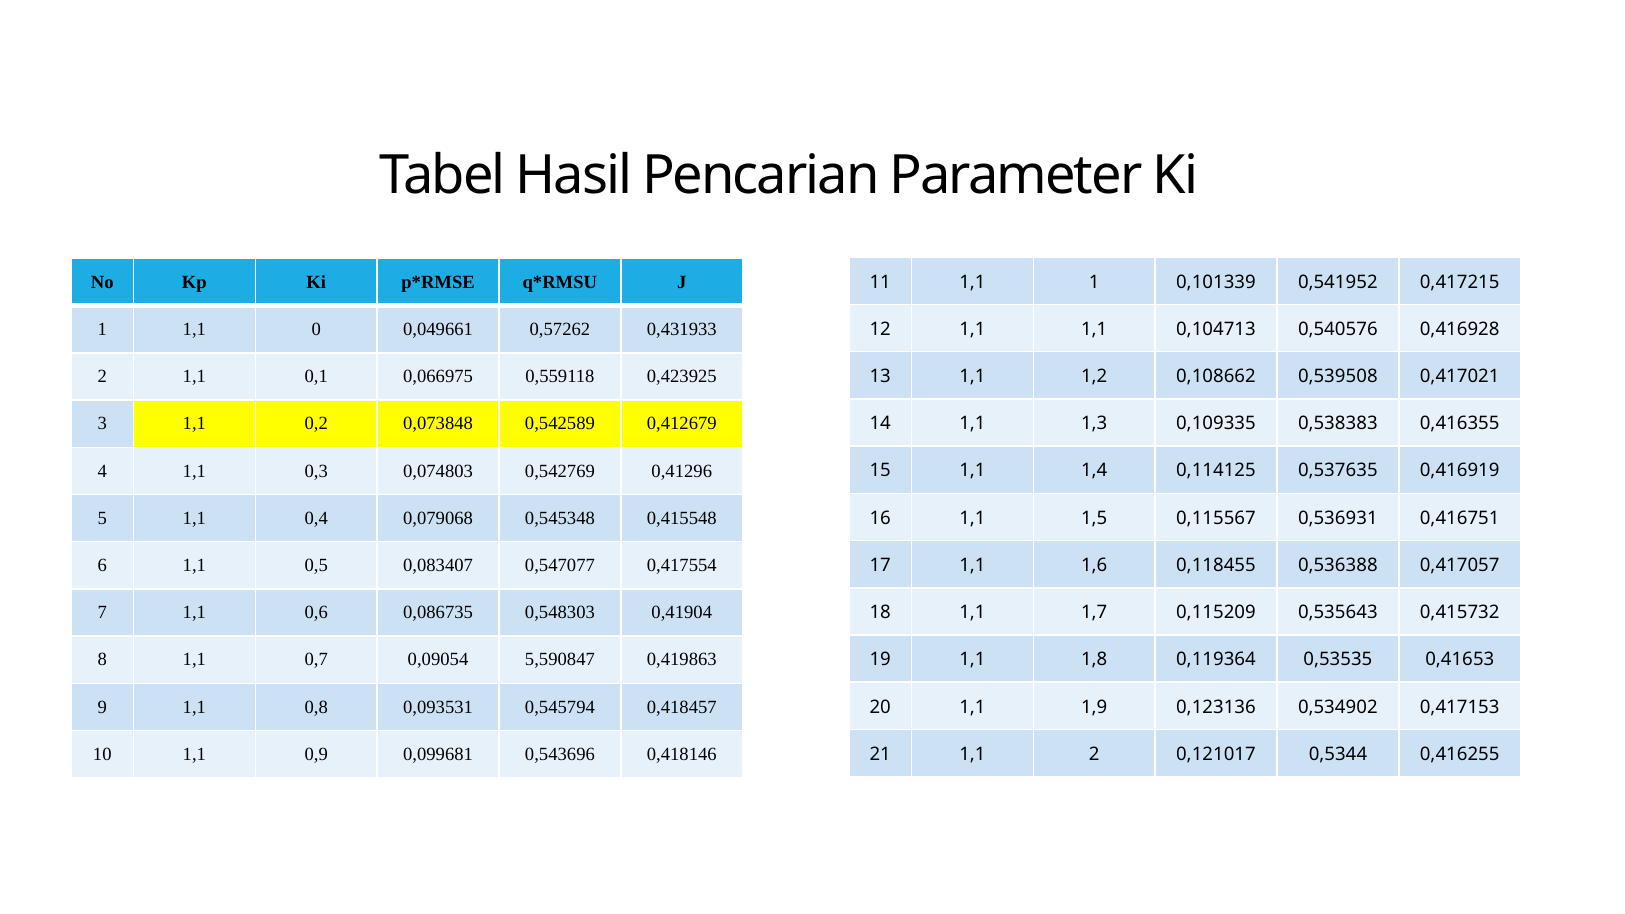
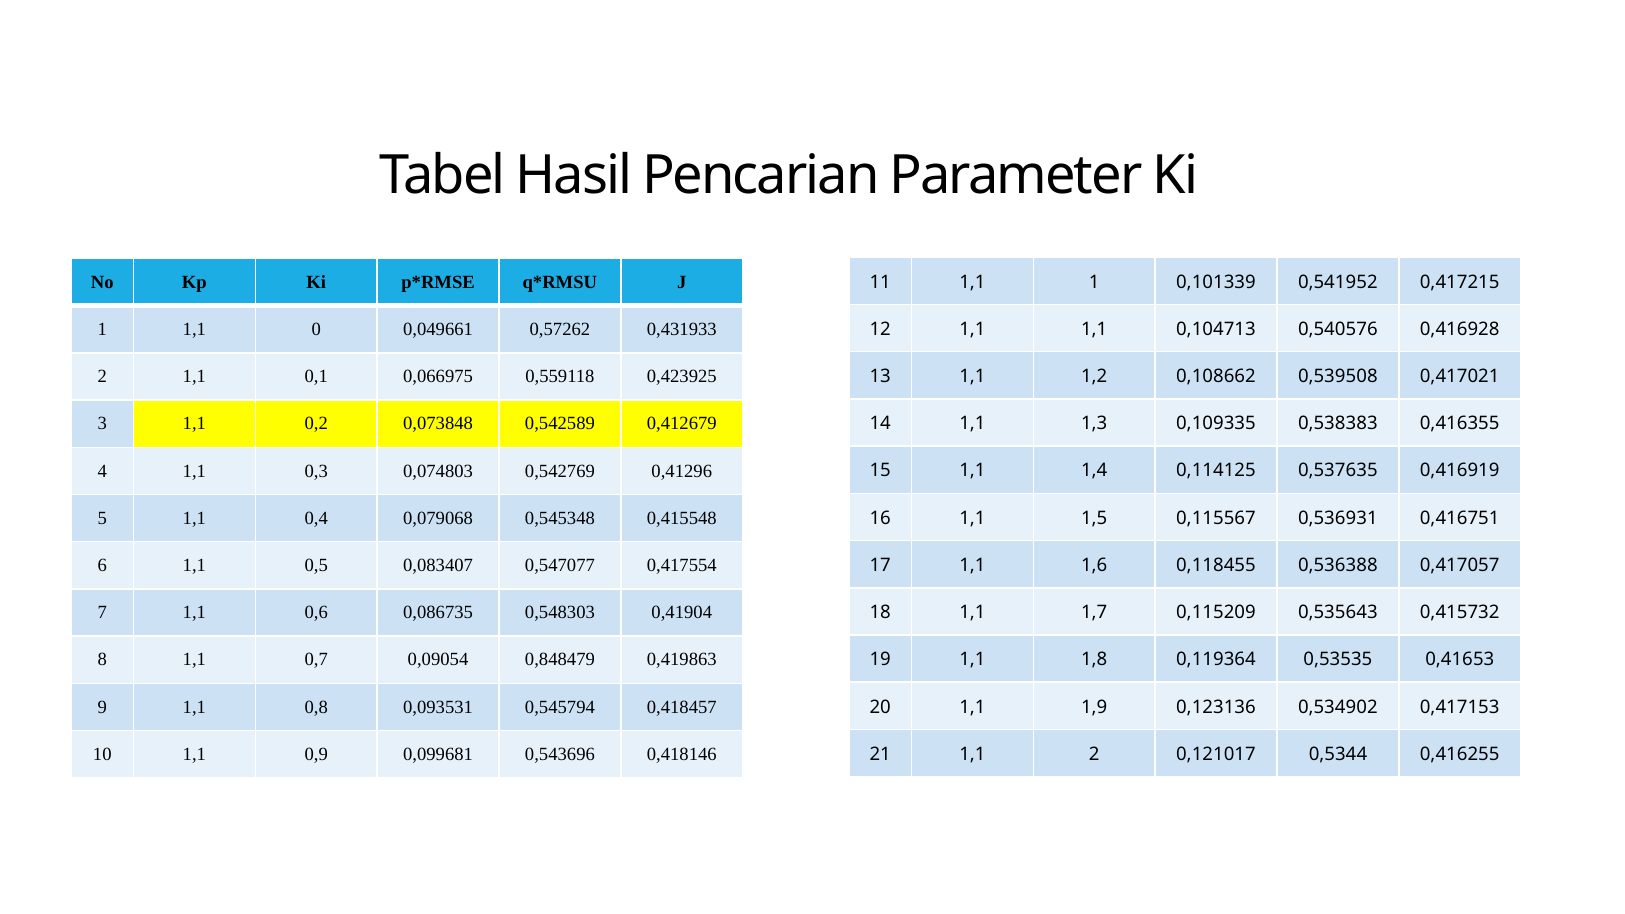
5,590847: 5,590847 -> 0,848479 (560, 660)
